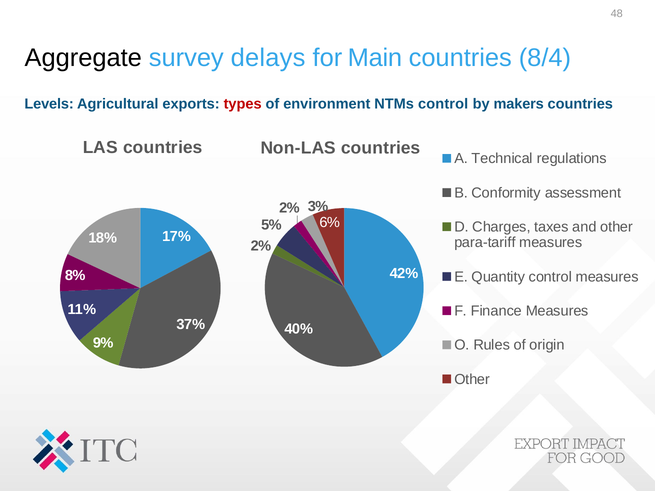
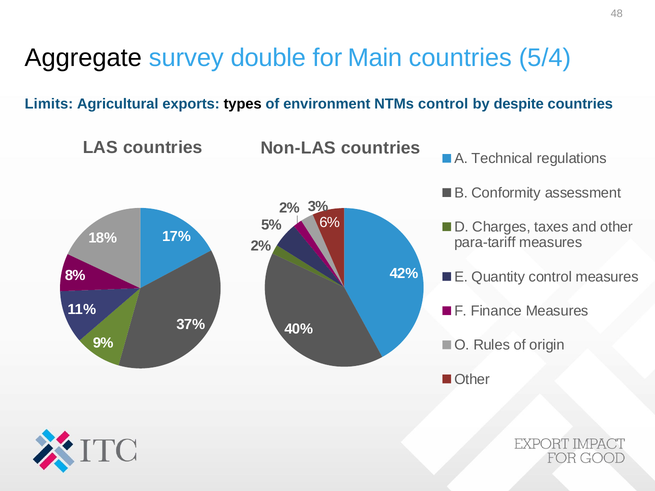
delays: delays -> double (268, 58)
8/4: 8/4 -> 5/4 (545, 58)
Levels: Levels -> Limits (49, 104)
types colour: red -> black (243, 104)
makers: makers -> despite (519, 104)
